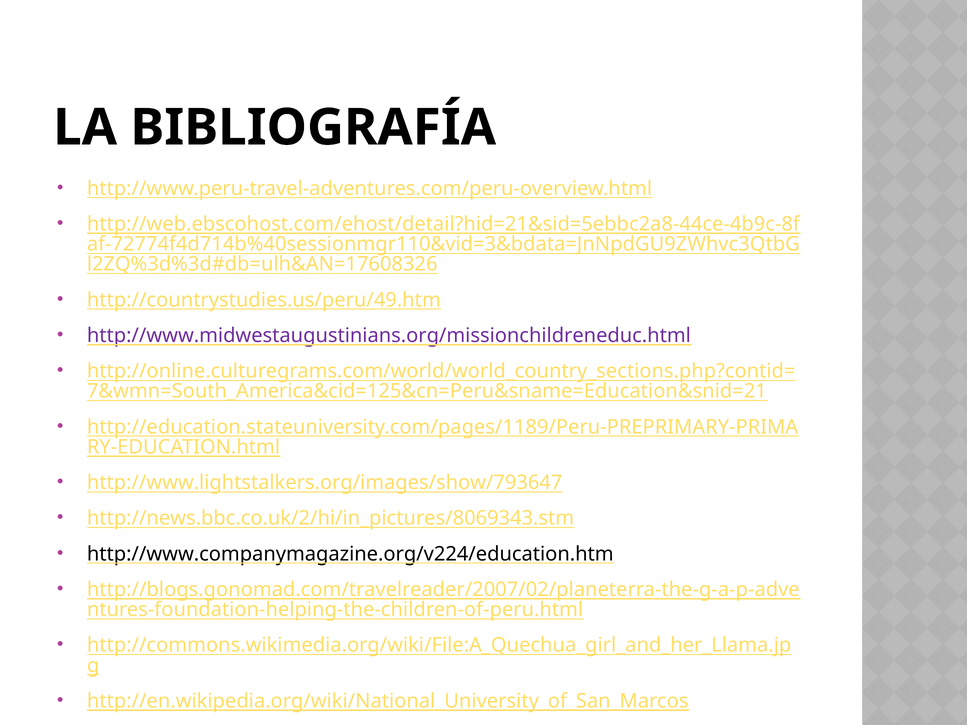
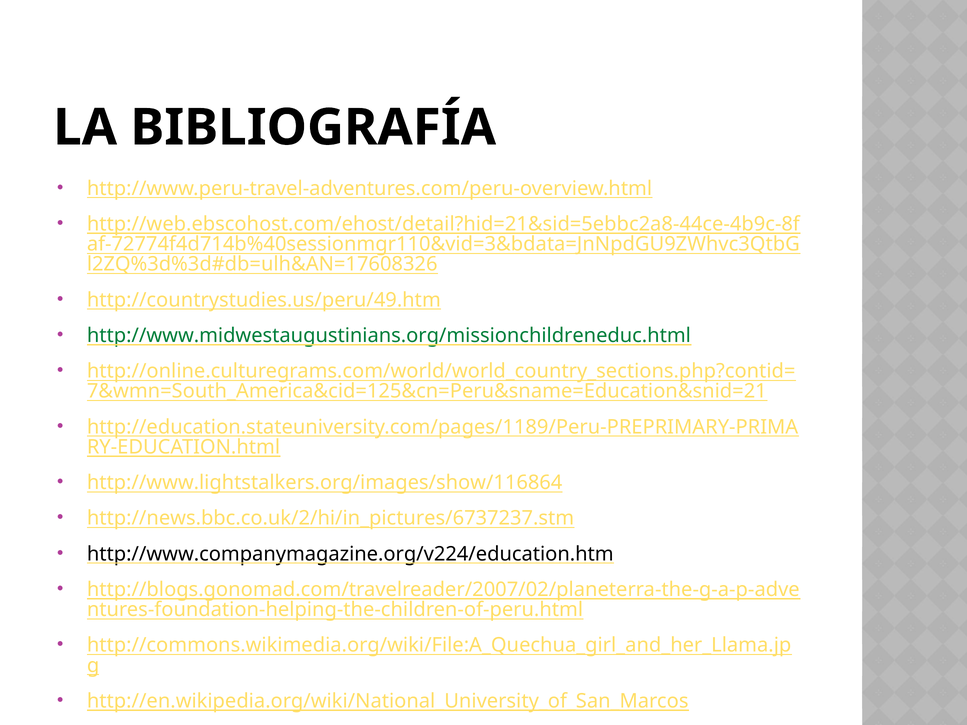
http://www.midwestaugustinians.org/missionchildreneduc.html colour: purple -> green (389, 336)
http://www.lightstalkers.org/images/show/793647: http://www.lightstalkers.org/images/show/793647 -> http://www.lightstalkers.org/images/show/116864 (325, 483)
http://news.bbc.co.uk/2/hi/in_pictures/8069343.stm: http://news.bbc.co.uk/2/hi/in_pictures/8069343.stm -> http://news.bbc.co.uk/2/hi/in_pictures/6737237.stm (331, 518)
